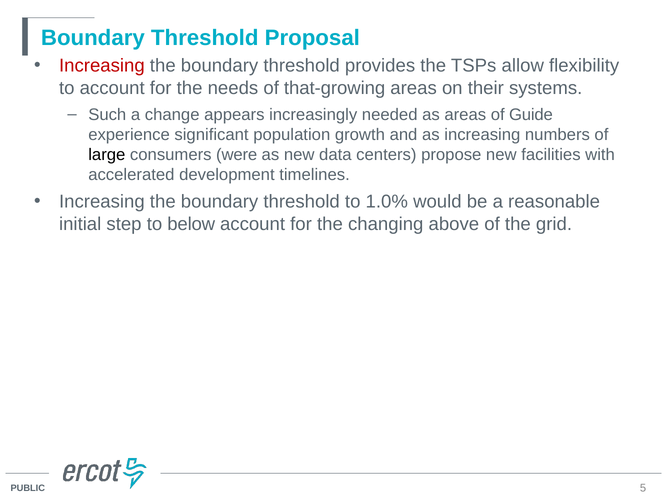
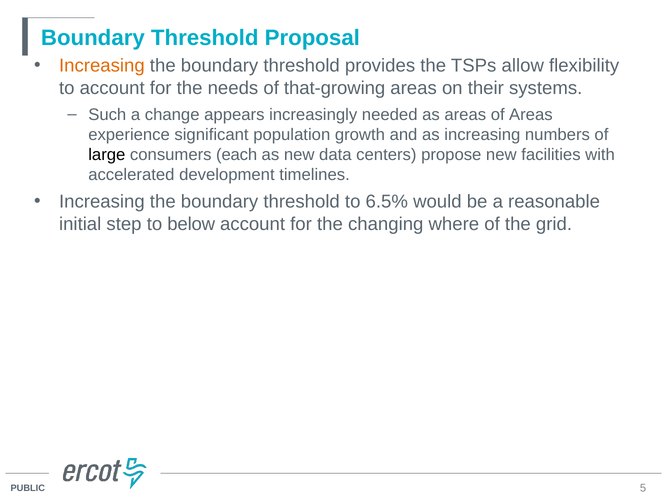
Increasing colour: red -> orange (102, 66)
of Guide: Guide -> Areas (531, 115)
were: were -> each (237, 155)
1.0%: 1.0% -> 6.5% (387, 202)
above: above -> where (454, 224)
